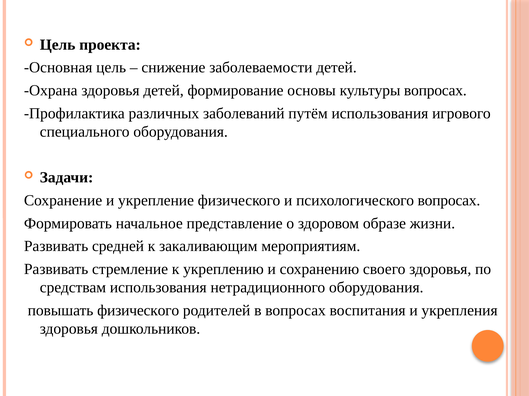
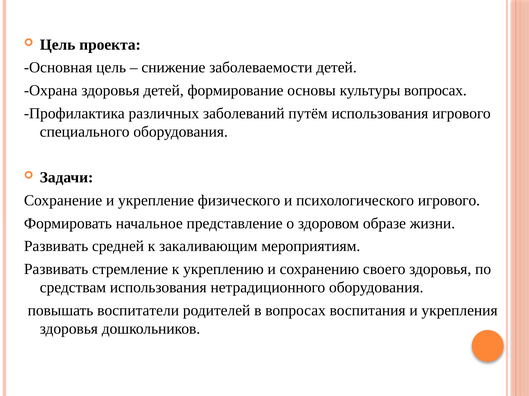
психологического вопросах: вопросах -> игрового (449, 201)
повышать физического: физического -> воспитатели (138, 311)
